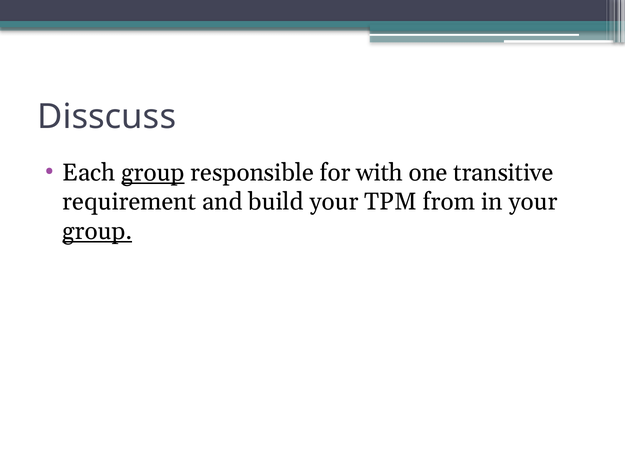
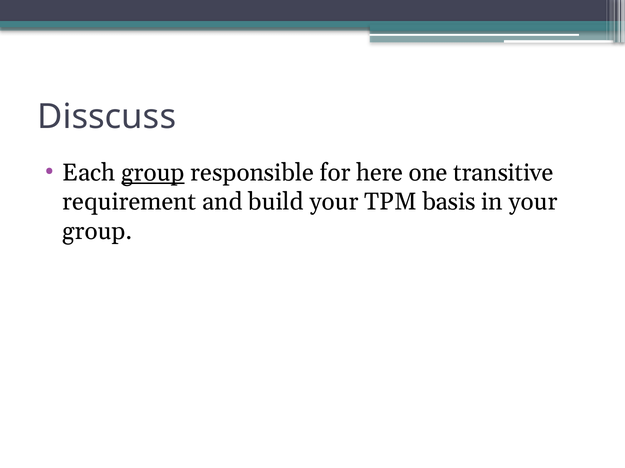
with: with -> here (380, 173)
from: from -> basis (449, 202)
group underline: present -> none (97, 231)
